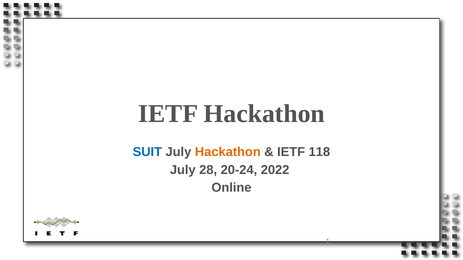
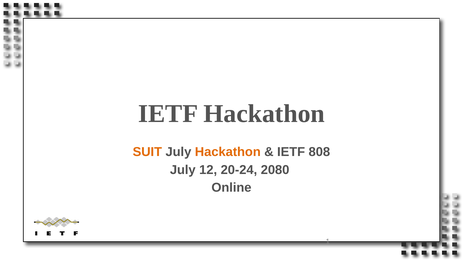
SUIT colour: blue -> orange (147, 152)
118: 118 -> 808 (319, 152)
28: 28 -> 12 (208, 170)
2022: 2022 -> 2080 (275, 170)
